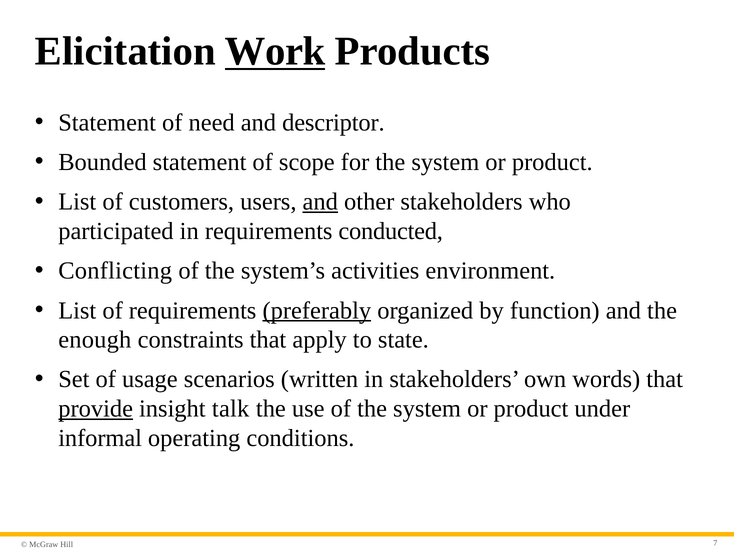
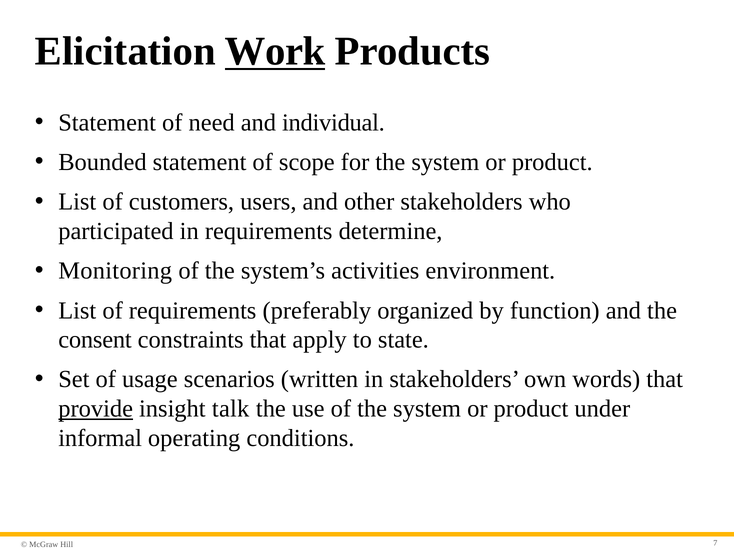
descriptor: descriptor -> individual (333, 123)
and underline: present -> none (320, 202)
conducted: conducted -> determine (391, 231)
Conflicting: Conflicting -> Monitoring (115, 271)
preferably underline: present -> none (317, 310)
enough: enough -> consent (95, 340)
